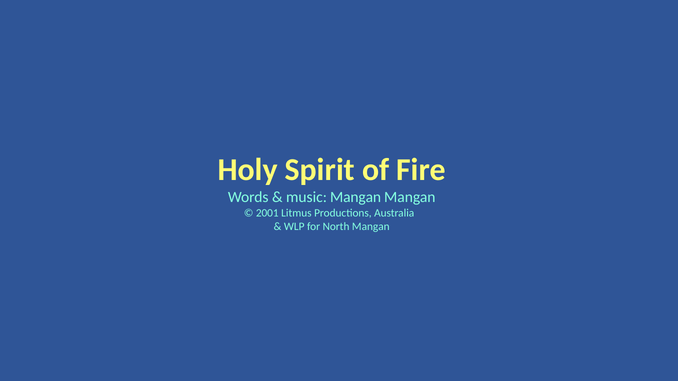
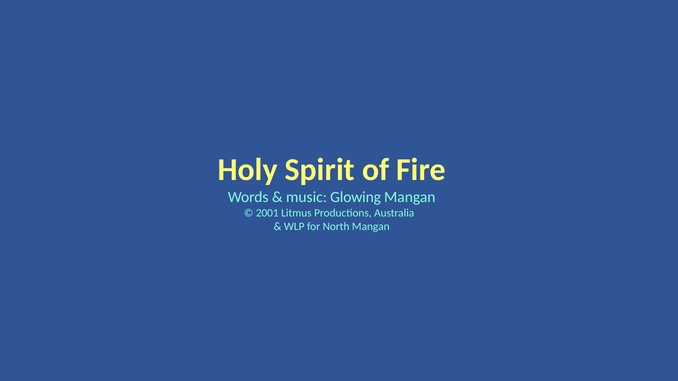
music Mangan: Mangan -> Glowing (356, 197)
